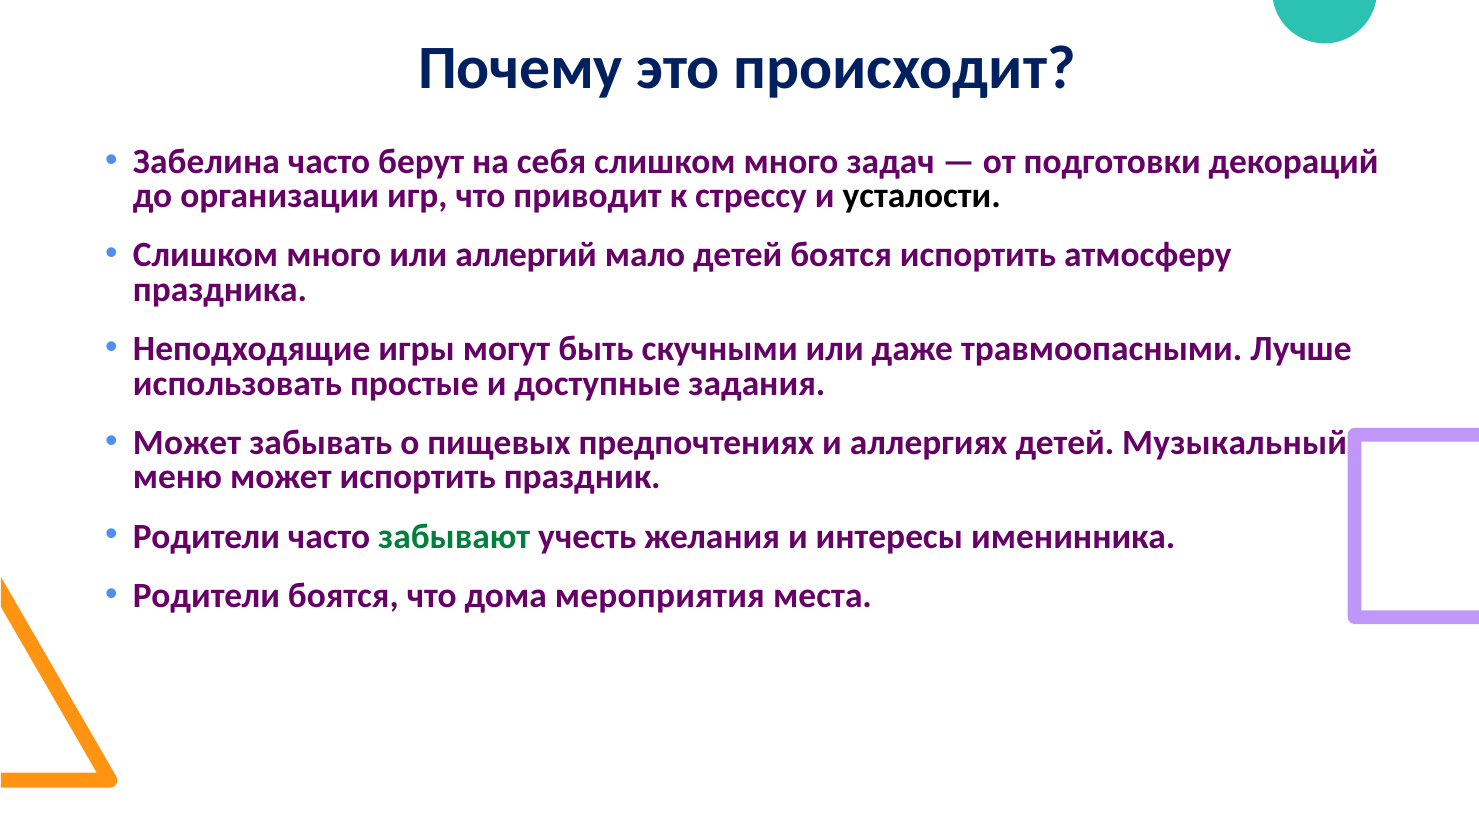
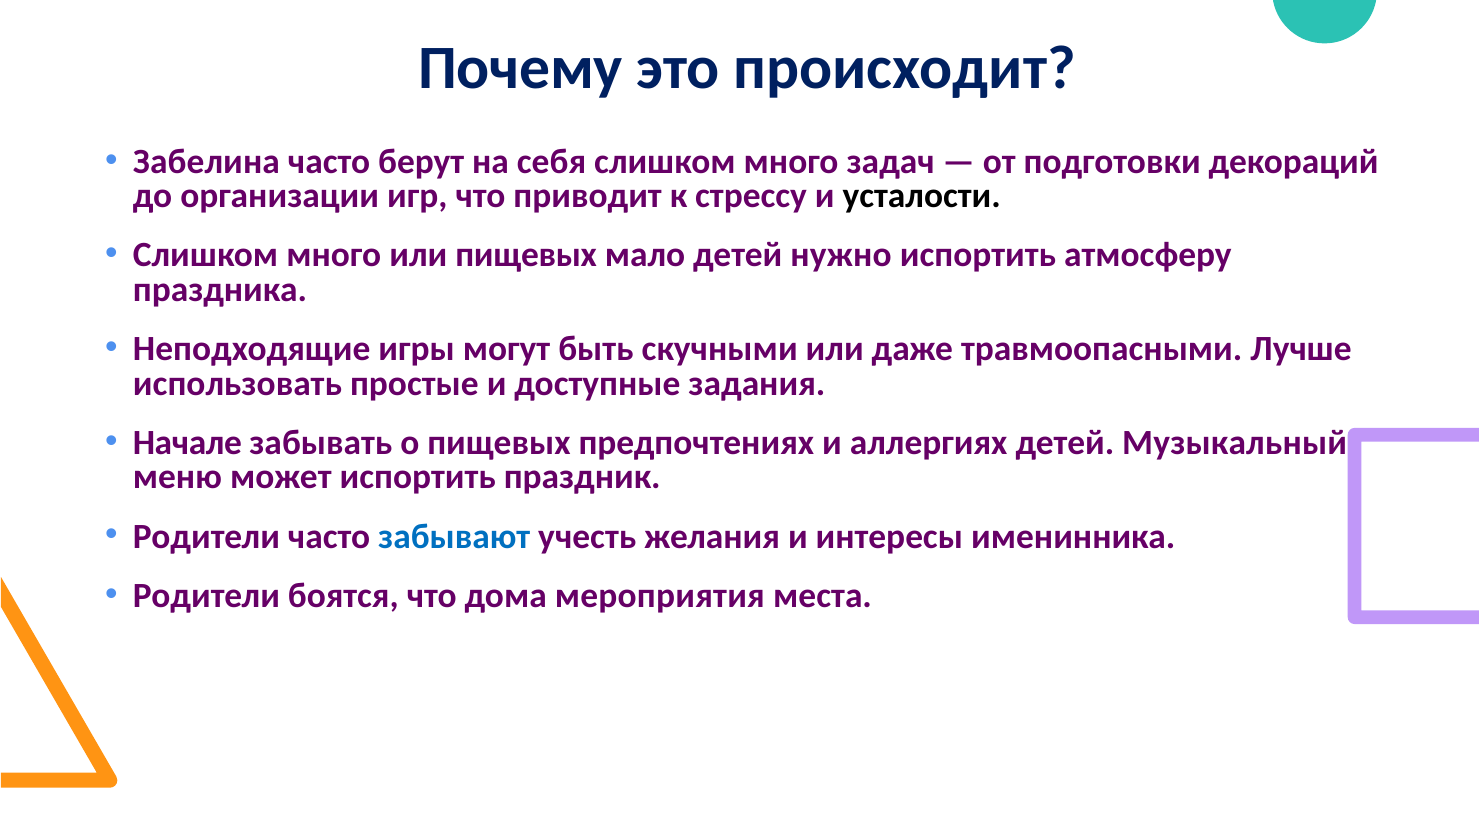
или аллергий: аллергий -> пищевых (526, 255)
детей боятся: боятся -> нужно (841, 255)
Может: Может -> Начале (187, 443)
забывают colour: green -> blue (454, 536)
